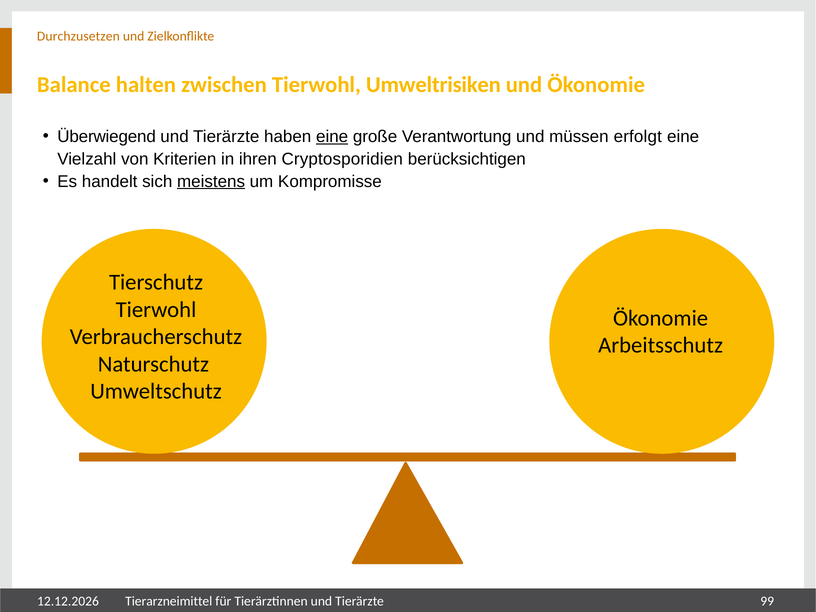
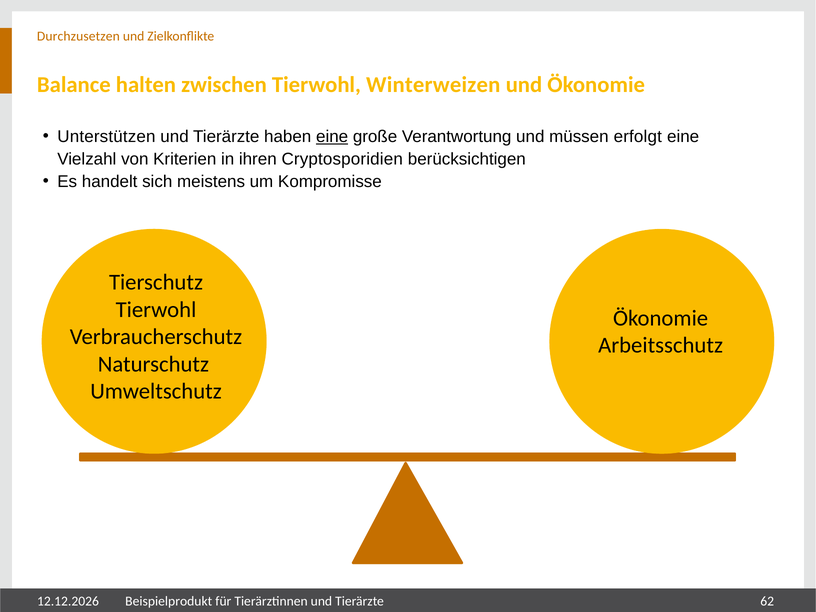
Umweltrisiken: Umweltrisiken -> Winterweizen (433, 85)
Überwiegend: Überwiegend -> Unterstützen (106, 137)
meistens underline: present -> none (211, 181)
Tierarzneimittel: Tierarzneimittel -> Beispielprodukt (169, 601)
99: 99 -> 62 (767, 601)
